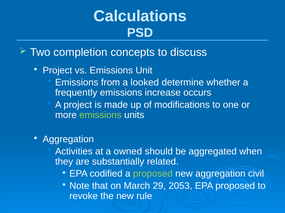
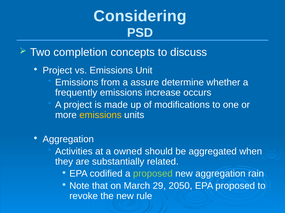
Calculations: Calculations -> Considering (140, 16)
looked: looked -> assure (145, 83)
emissions colour: light green -> yellow (100, 115)
civil: civil -> rain (256, 174)
2053: 2053 -> 2050 (180, 186)
